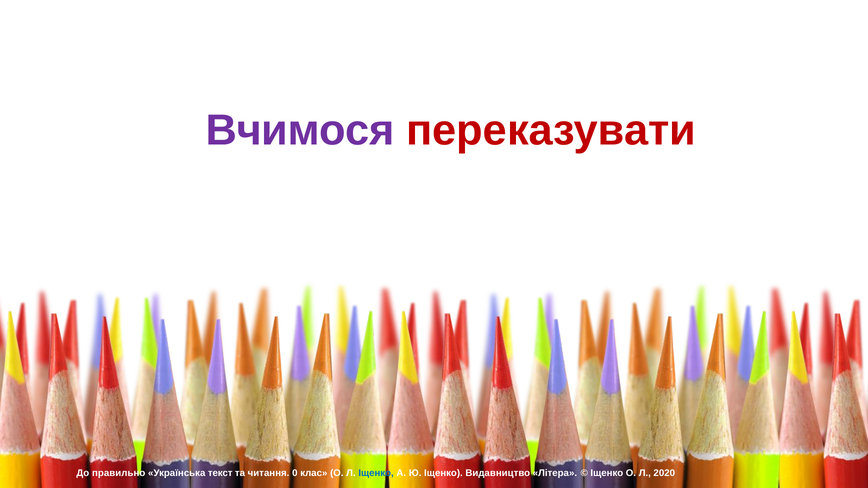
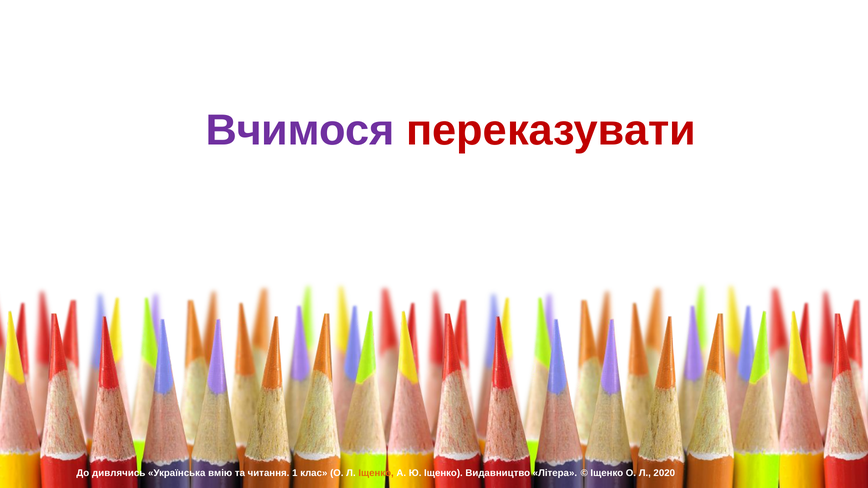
правильно: правильно -> дивлячись (119, 474)
текст: текст -> вмію (220, 474)
0: 0 -> 1 (295, 474)
Іщенко colour: blue -> orange (376, 474)
